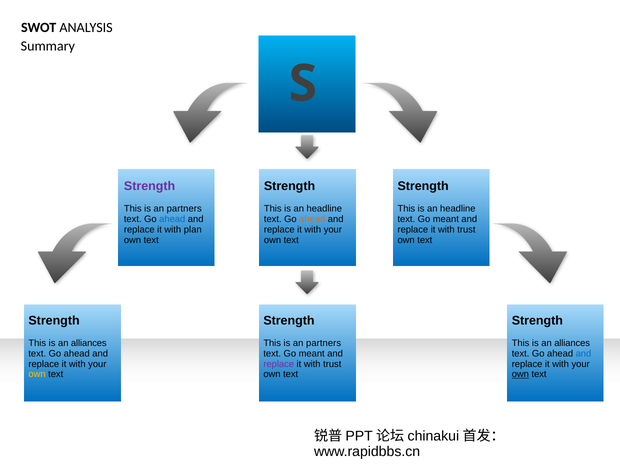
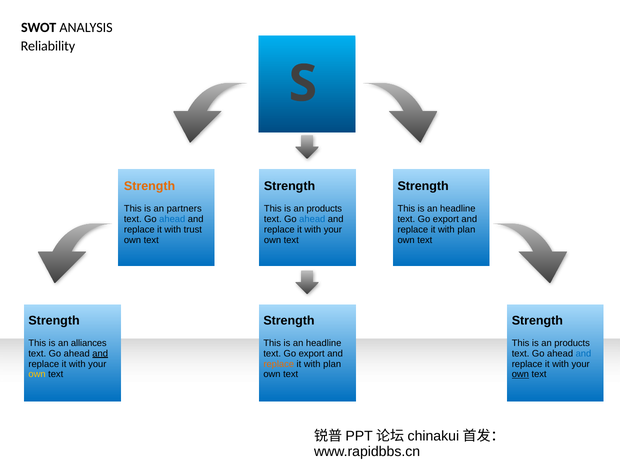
Summary: Summary -> Reliability (48, 46)
Strength colour: purple -> orange (150, 186)
headline: headline -> products (324, 209)
ahead colour: orange -> blue (312, 219)
meant: meant -> export (446, 219)
plan: plan -> trust (193, 230)
trust: trust -> plan (466, 230)
partners: partners -> headline (324, 343)
alliances: alliances -> products (572, 343)
and underline: none -> present (100, 353)
meant: meant -> export (312, 353)
replace colour: purple -> orange (279, 364)
trust: trust -> plan (332, 364)
